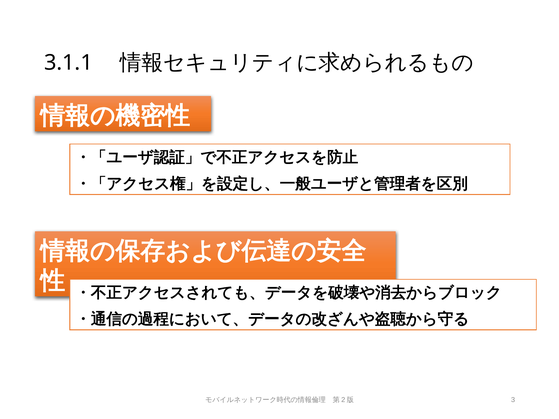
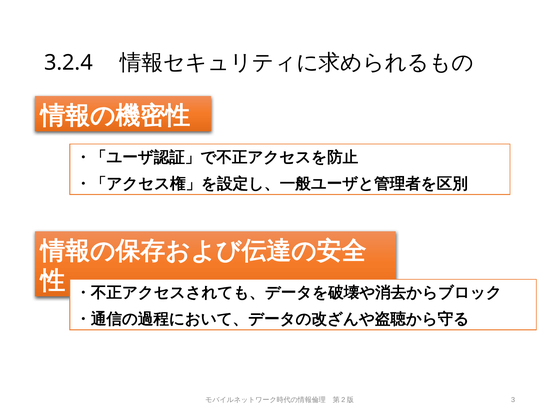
3.1.1: 3.1.1 -> 3.2.4 (68, 63)
